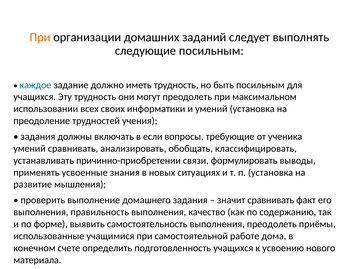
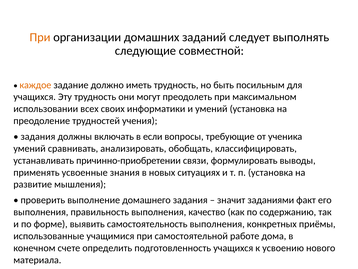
следующие посильным: посильным -> совместной (211, 51)
каждое colour: blue -> orange (35, 85)
значит сравнивать: сравнивать -> заданиями (271, 200)
выполнения преодолеть: преодолеть -> конкретных (272, 224)
